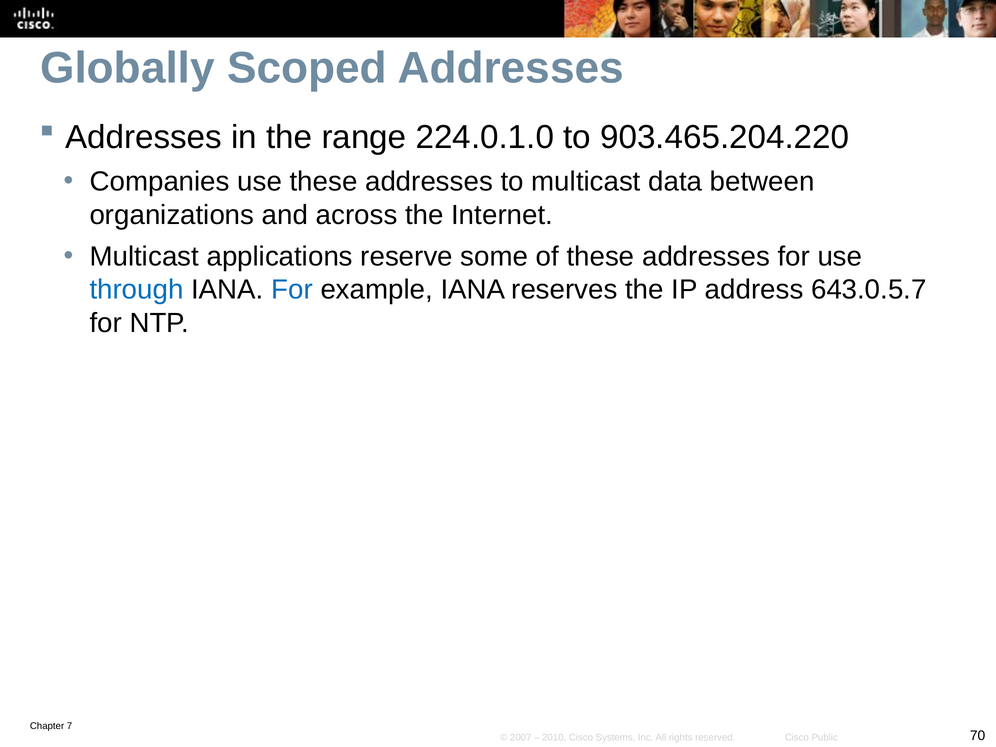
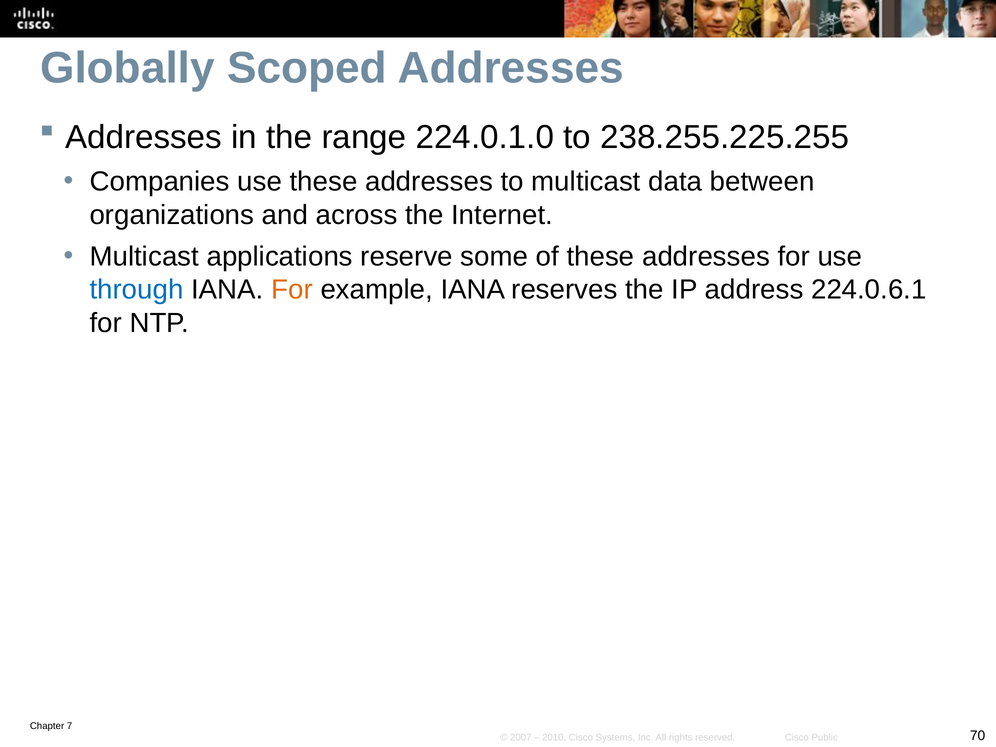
903.465.204.220: 903.465.204.220 -> 238.255.225.255 (725, 137)
For colour: blue -> orange (292, 290)
643.0.5.7: 643.0.5.7 -> 224.0.6.1 (869, 290)
